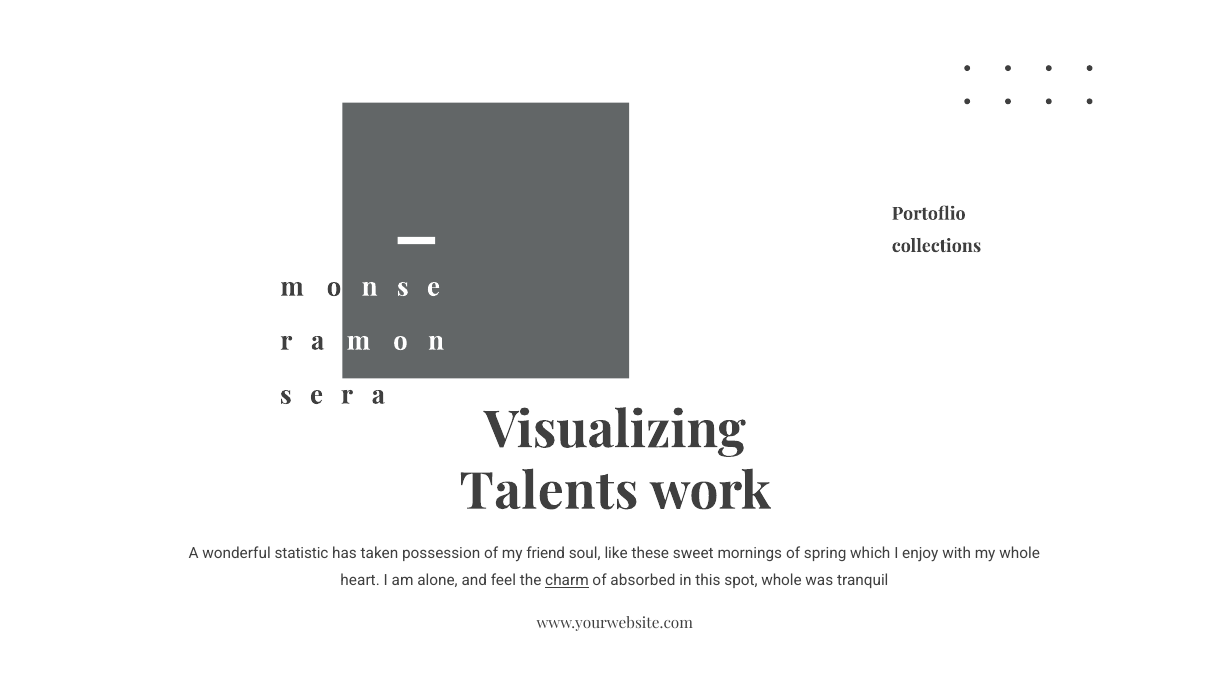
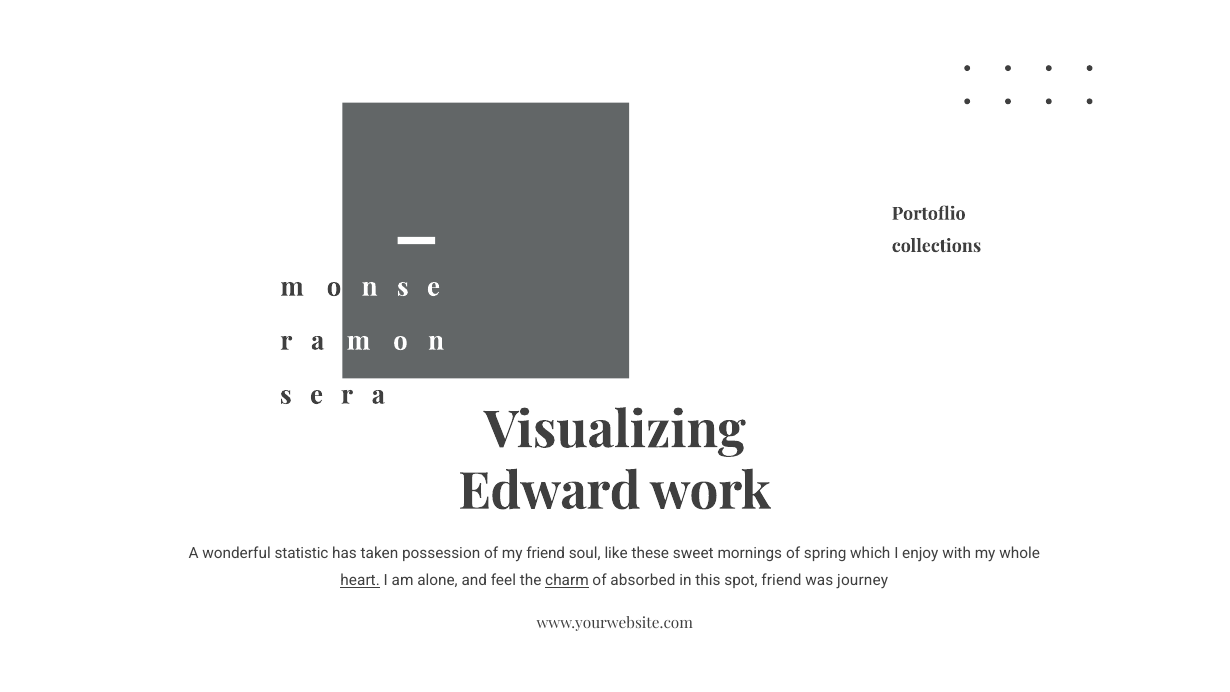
Talents: Talents -> Edward (549, 492)
heart underline: none -> present (360, 581)
spot whole: whole -> friend (781, 581)
tranquil: tranquil -> journey (863, 581)
